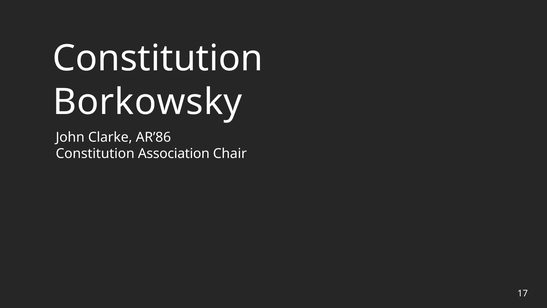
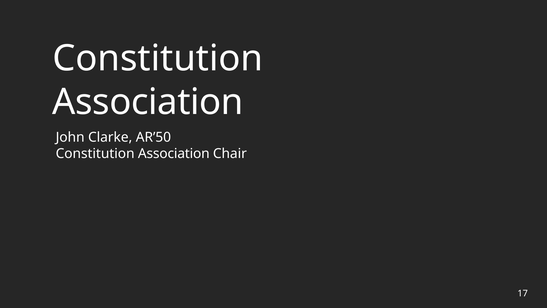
Borkowsky: Borkowsky -> Association (148, 102)
AR’86: AR’86 -> AR’50 (153, 137)
